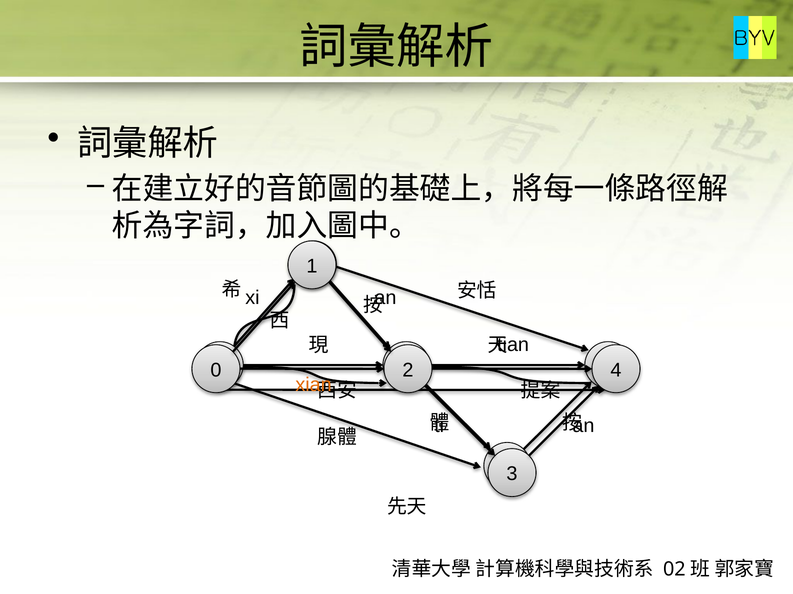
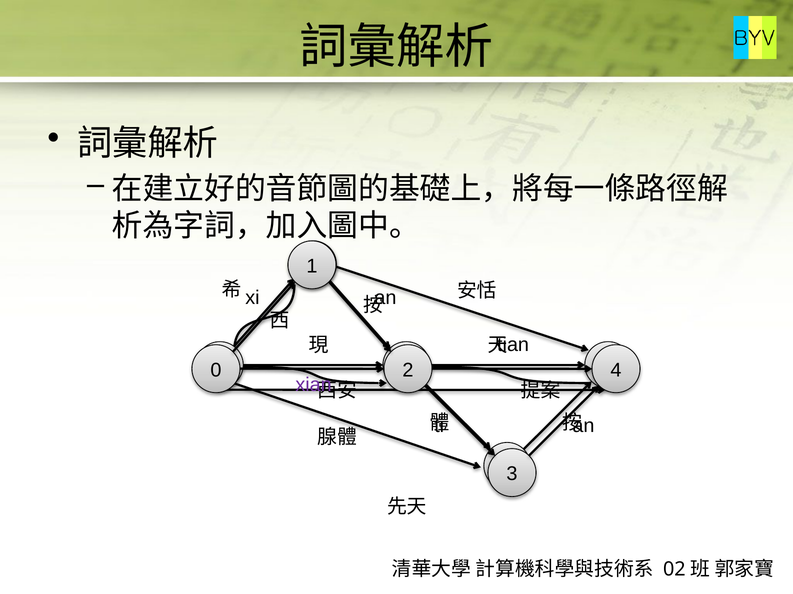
xian colour: orange -> purple (314, 385)
